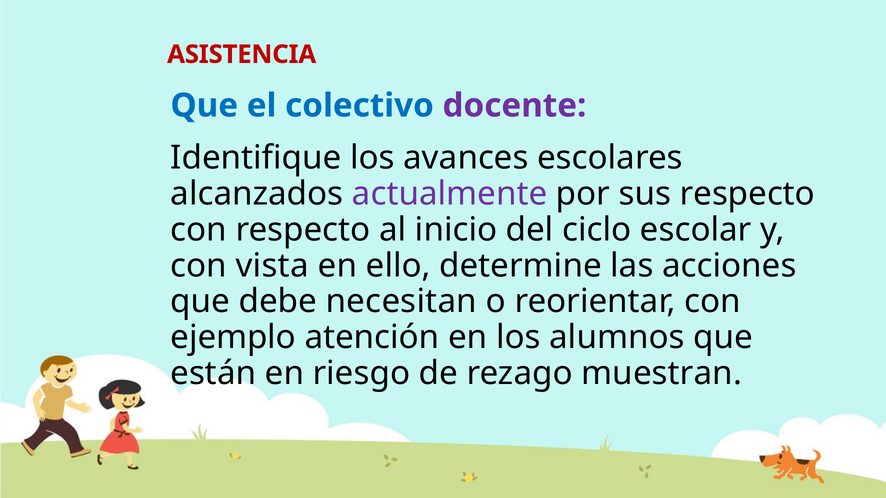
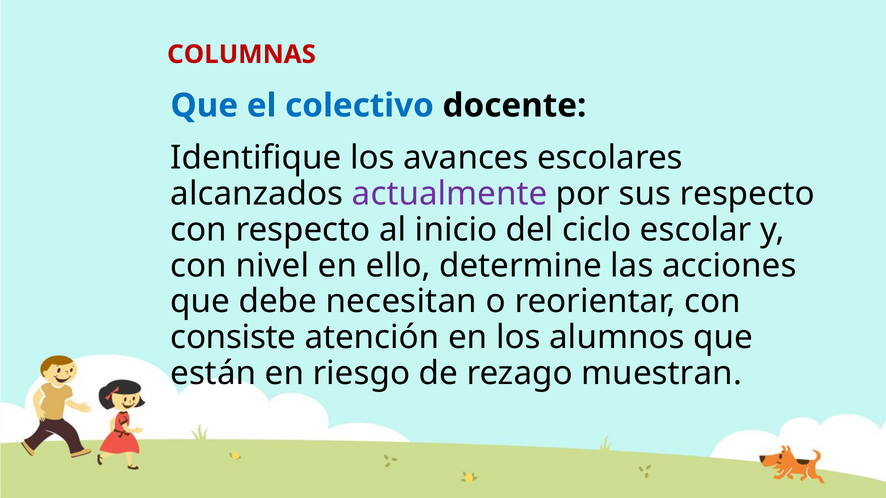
ASISTENCIA: ASISTENCIA -> COLUMNAS (242, 54)
docente colour: purple -> black (514, 106)
vista: vista -> nivel (272, 266)
ejemplo: ejemplo -> consiste (233, 338)
